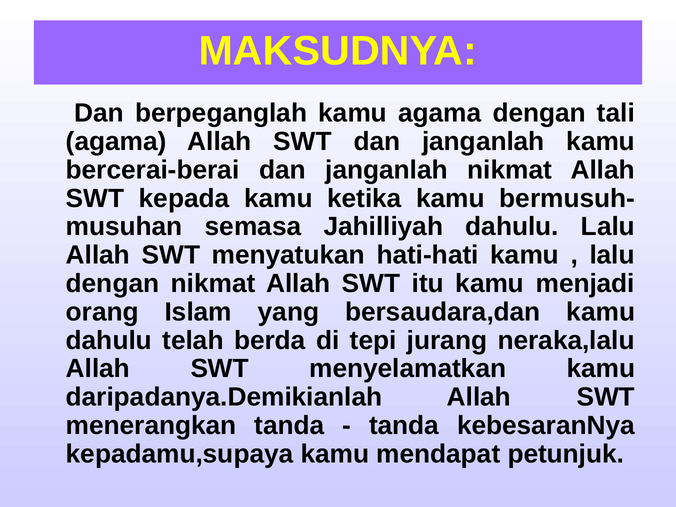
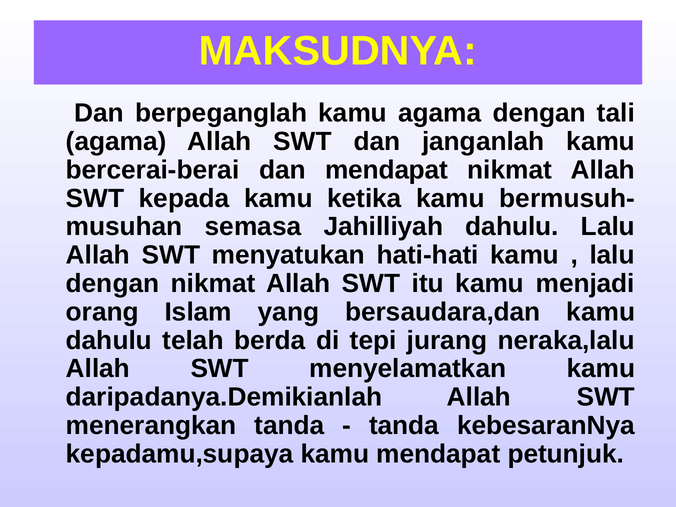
bercerai-berai dan janganlah: janganlah -> mendapat (387, 170)
